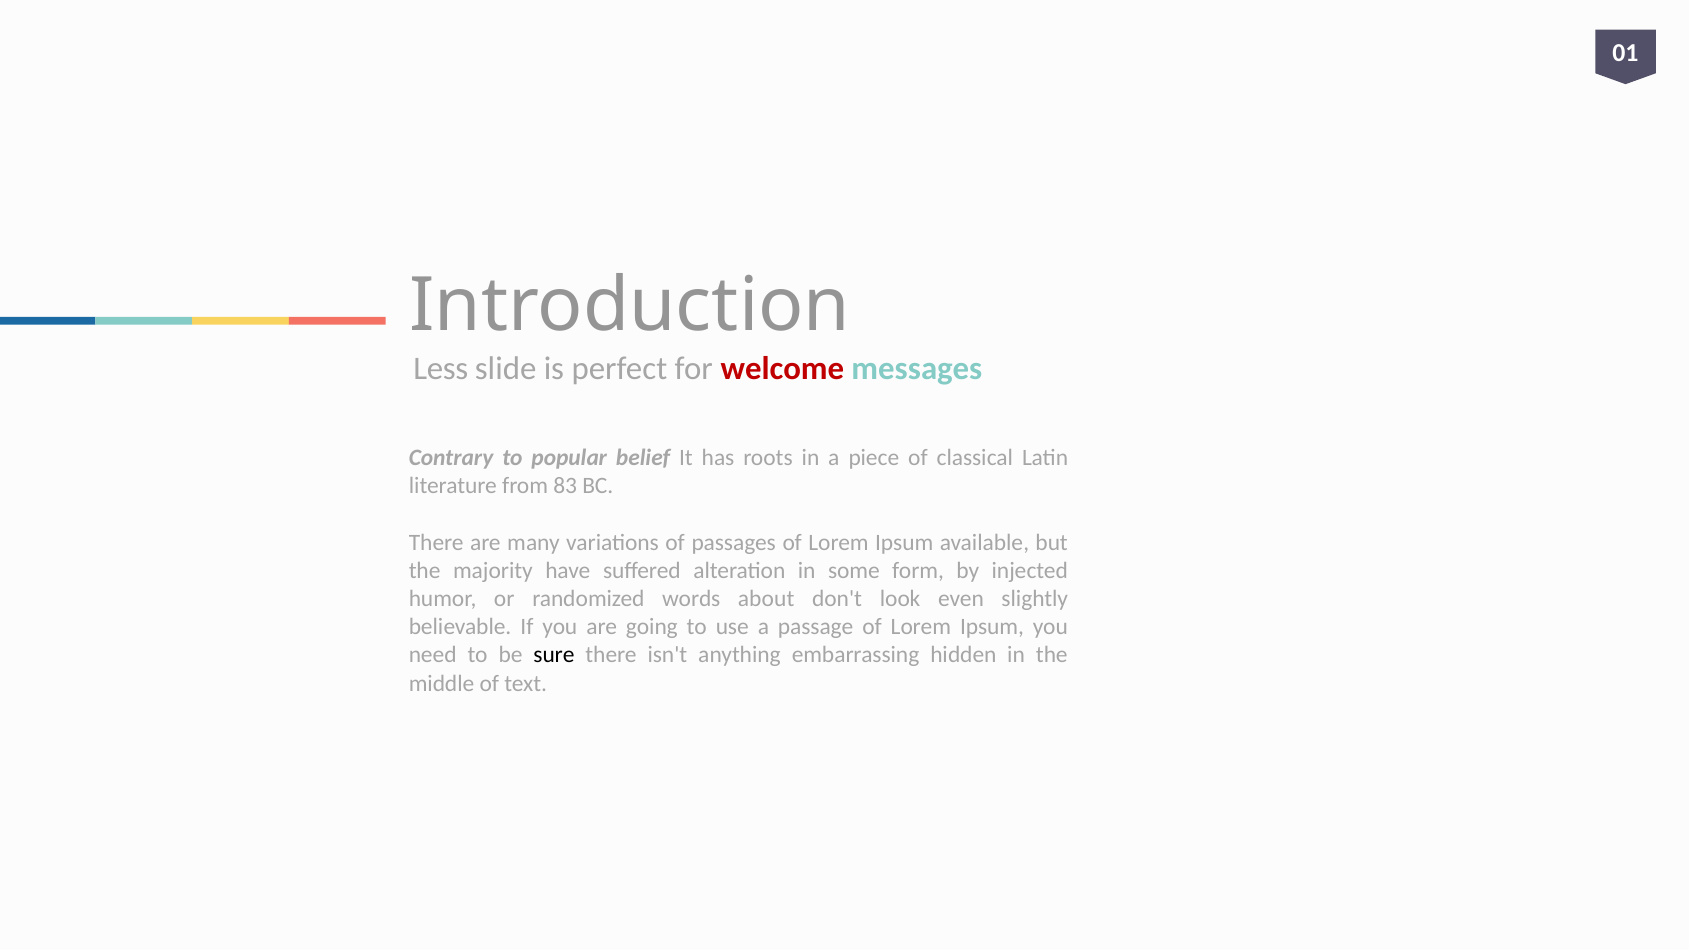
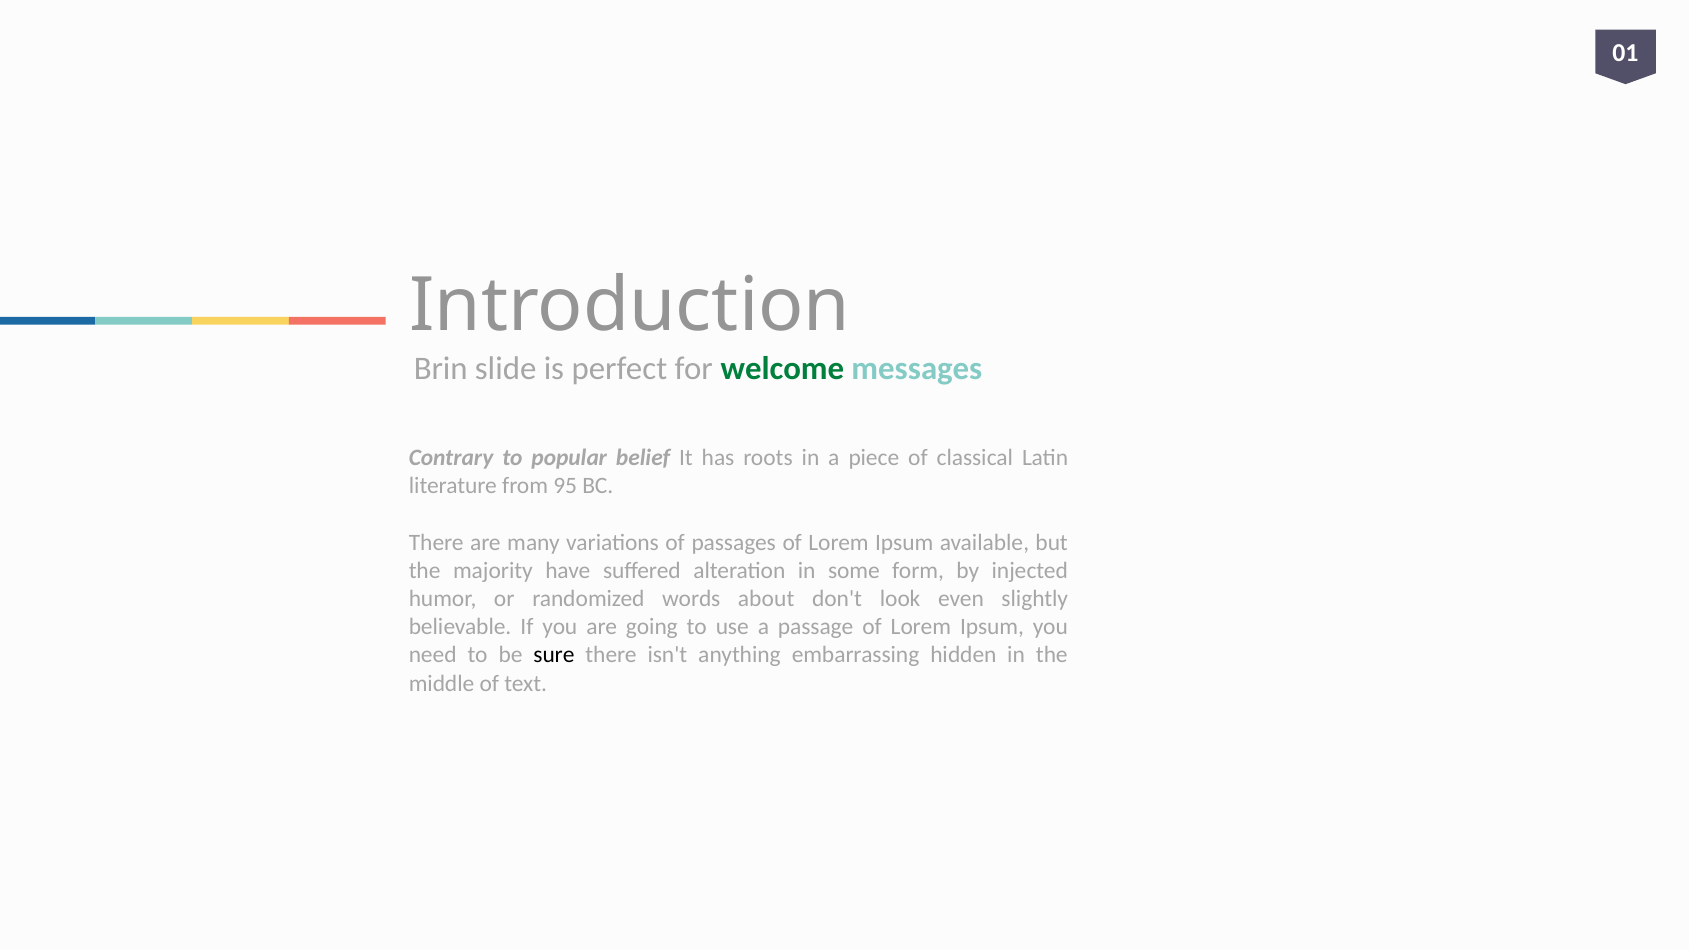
Less: Less -> Brin (441, 369)
welcome colour: red -> green (782, 369)
83: 83 -> 95 (565, 486)
